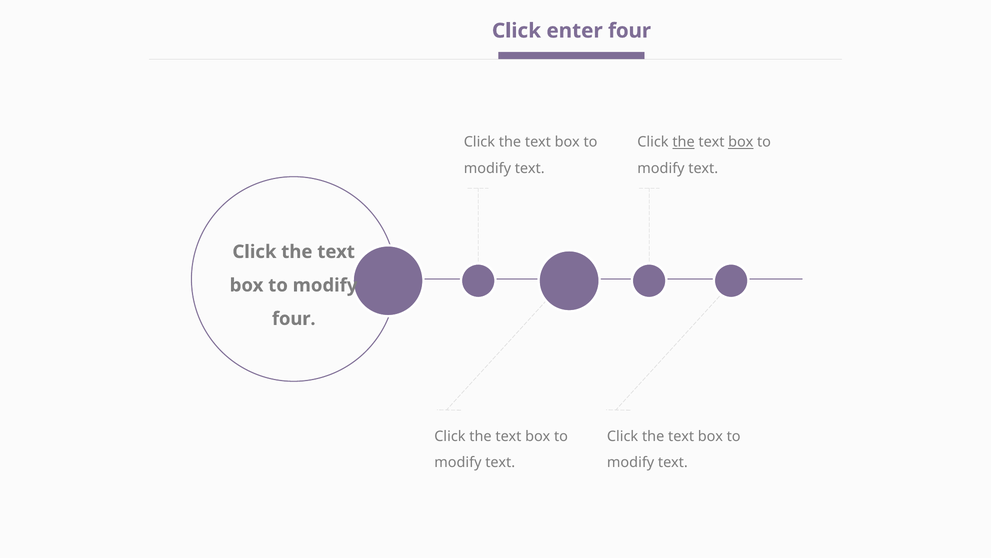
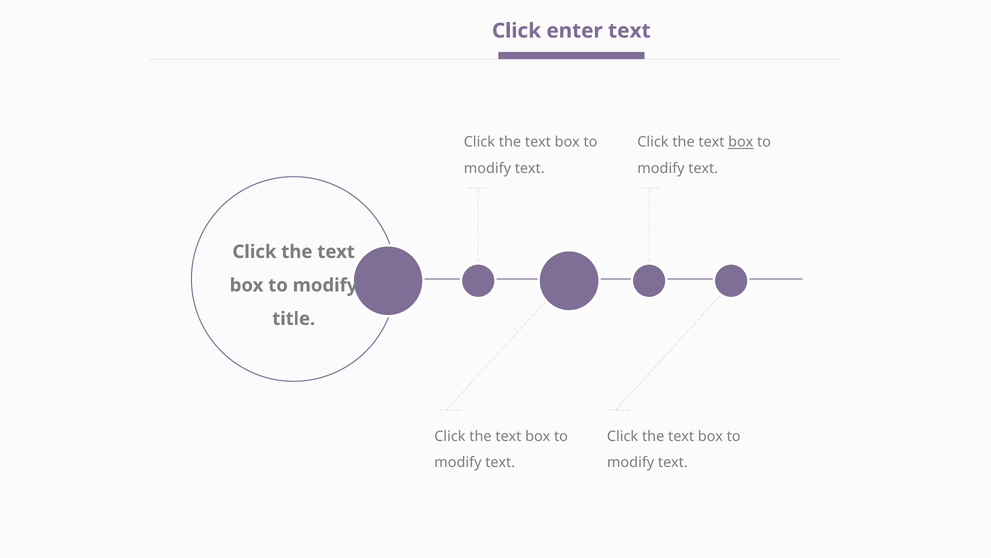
enter four: four -> text (629, 31)
the underline: present -> none (684, 142)
four: four -> title (294, 318)
